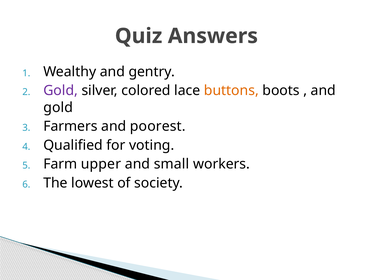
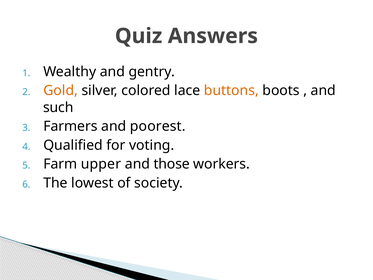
Gold colour: purple -> orange (61, 91)
gold: gold -> such (58, 107)
small: small -> those (172, 164)
